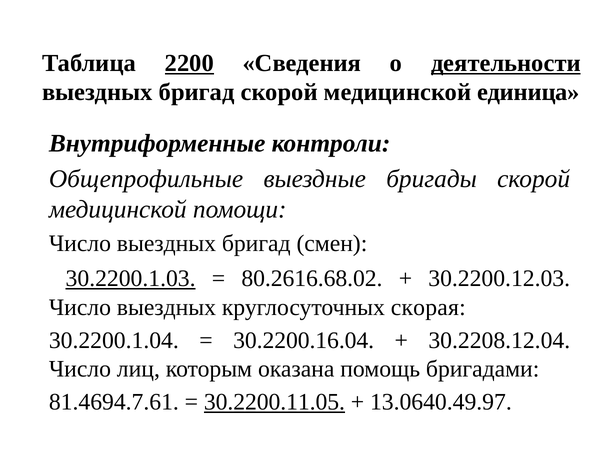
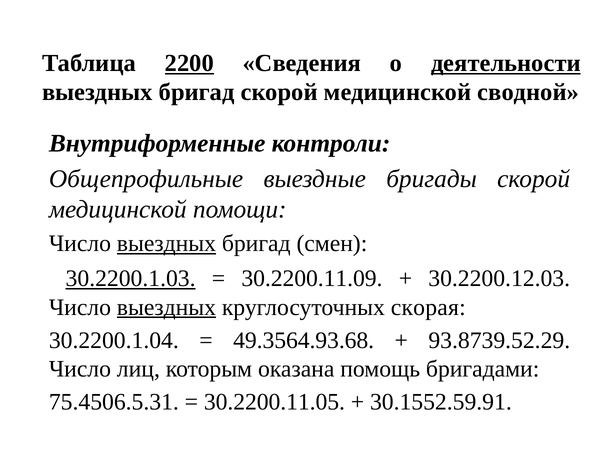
единица: единица -> сводной (528, 93)
выездных underline: none -> present (166, 244)
80.2616.68.02: 80.2616.68.02 -> 30.2200.11.09 (312, 279)
выездных underline: none -> present (166, 308)
30.2200.16.04: 30.2200.16.04 -> 49.3564.93.68 (304, 341)
30.2208.12.04: 30.2208.12.04 -> 93.8739.52.29 (499, 341)
81.4694.7.61: 81.4694.7.61 -> 75.4506.5.31 (114, 403)
30.2200.11.05 underline: present -> none (274, 403)
13.0640.49.97: 13.0640.49.97 -> 30.1552.59.91 (441, 403)
